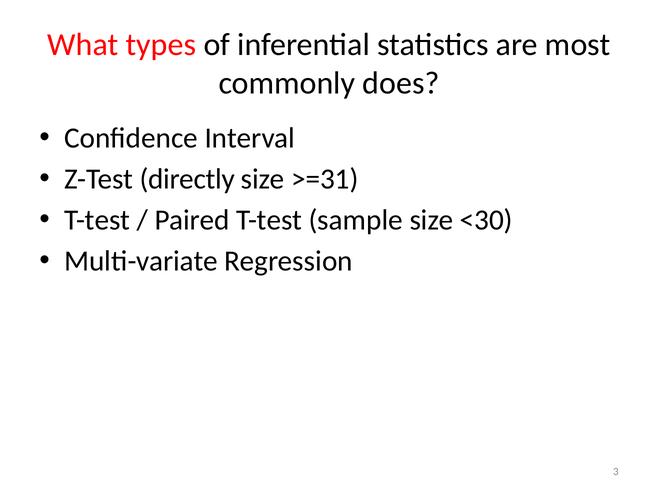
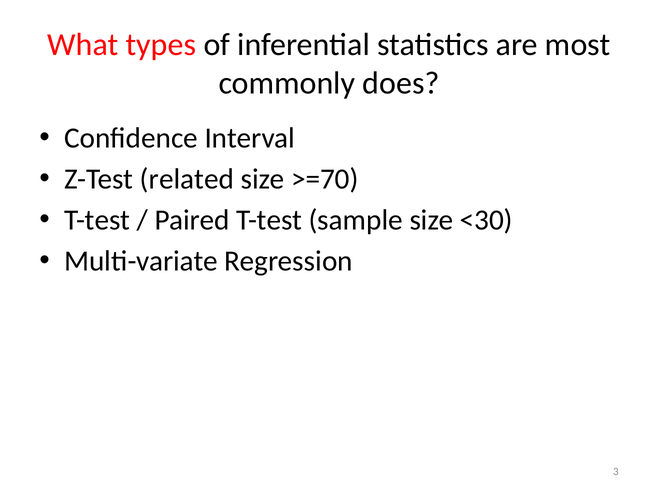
directly: directly -> related (187, 179)
>=31: >=31 -> >=70 (325, 179)
